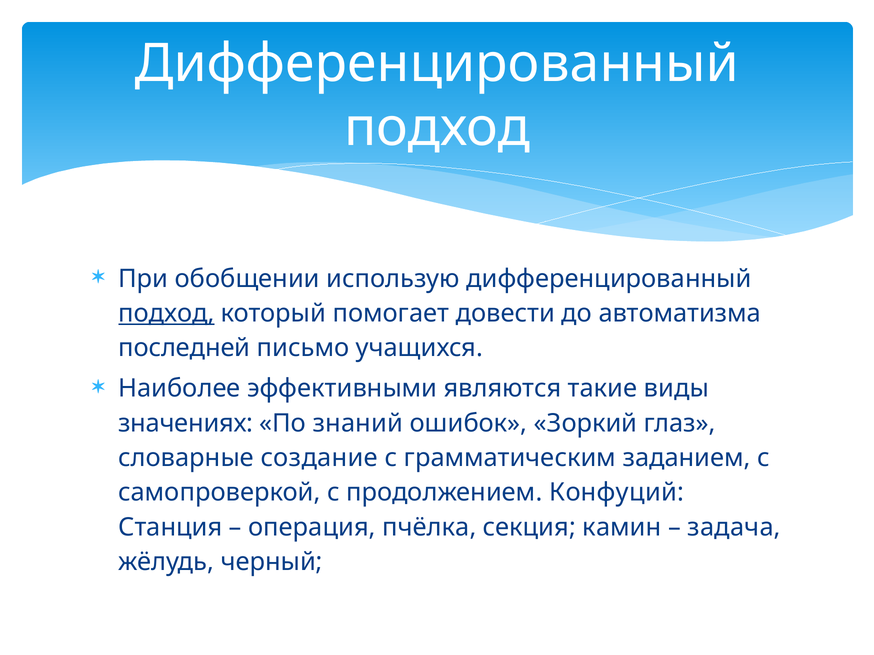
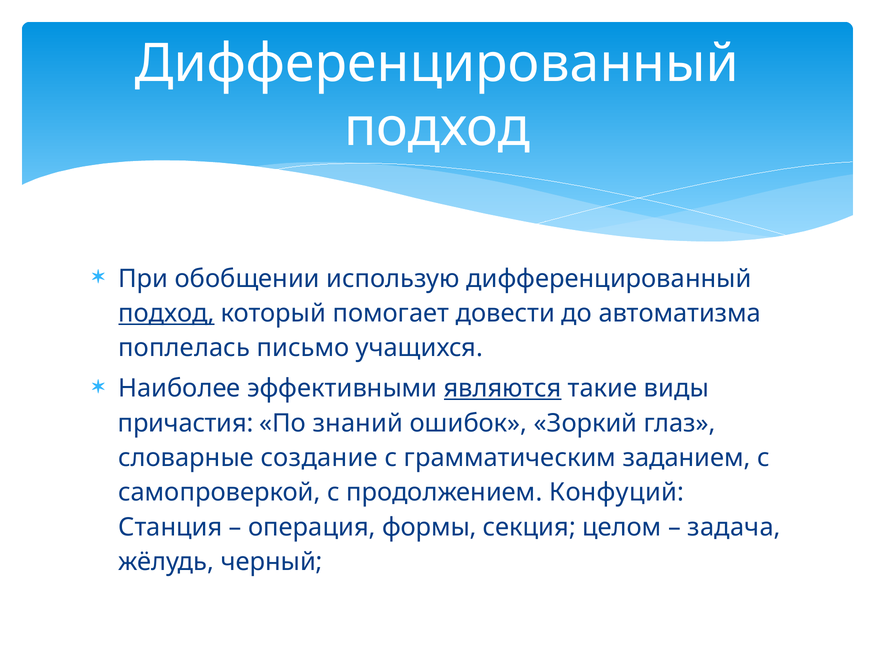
последней: последней -> поплелась (184, 348)
являются underline: none -> present (503, 389)
значениях: значениях -> причастия (186, 423)
пчёлка: пчёлка -> формы (429, 528)
камин: камин -> целом (622, 528)
